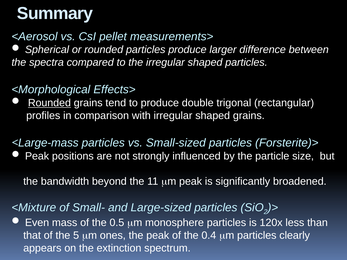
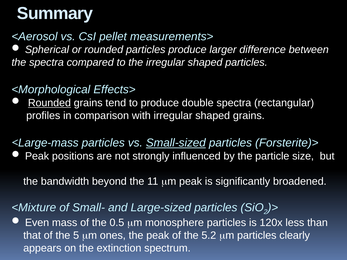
double trigonal: trigonal -> spectra (234, 103)
Small-sized underline: none -> present (176, 143)
0.4: 0.4 -> 5.2 (209, 236)
